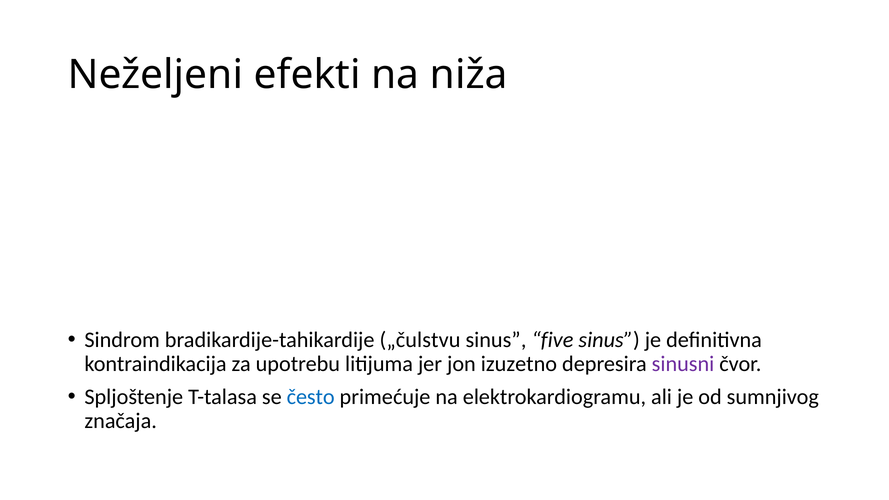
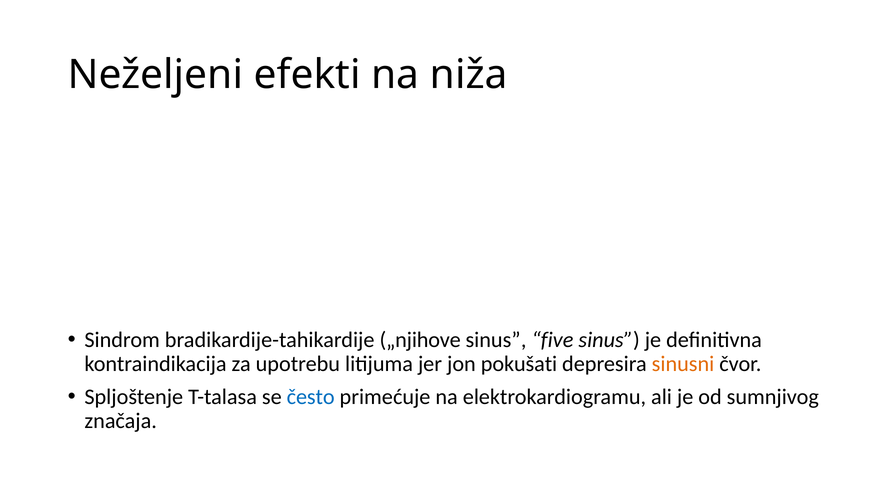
„čulstvu: „čulstvu -> „njihove (420, 340)
izuzetno: izuzetno -> pokušati (519, 364)
sinusni colour: purple -> orange (683, 364)
